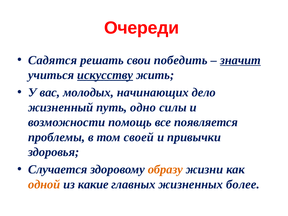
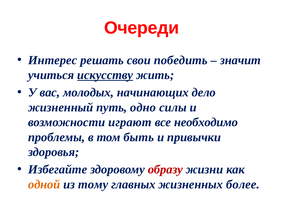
Садятся: Садятся -> Интерес (53, 60)
значит underline: present -> none (240, 60)
помощь: помощь -> играют (130, 122)
появляется: появляется -> необходимо (206, 122)
своей: своей -> быть (139, 137)
Случается: Случается -> Избегайте (58, 169)
образу colour: orange -> red (165, 169)
какие: какие -> тому (93, 184)
